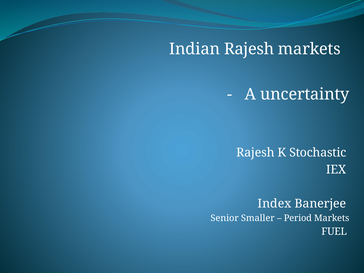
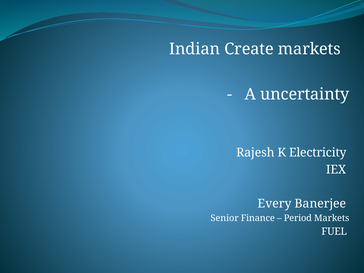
Indian Rajesh: Rajesh -> Create (249, 49)
Stochastic: Stochastic -> Electricity (318, 153)
Index: Index -> Every (275, 204)
Smaller: Smaller -> Finance (258, 218)
